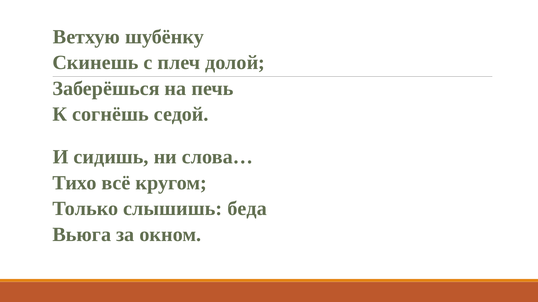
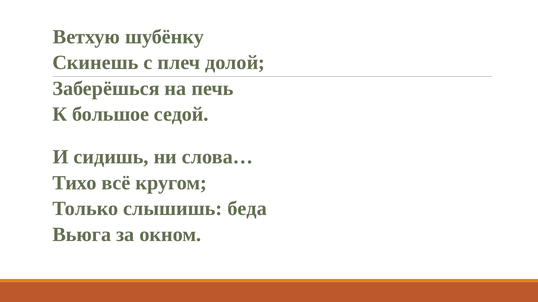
согнёшь: согнёшь -> большое (111, 115)
